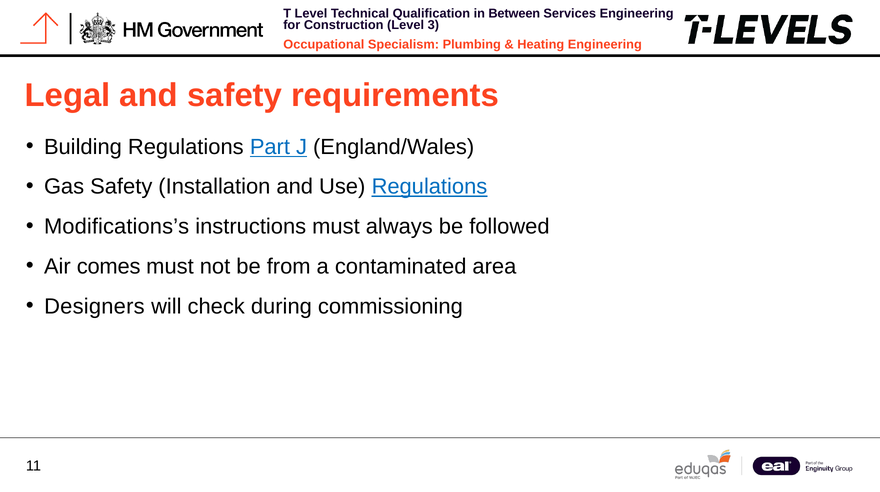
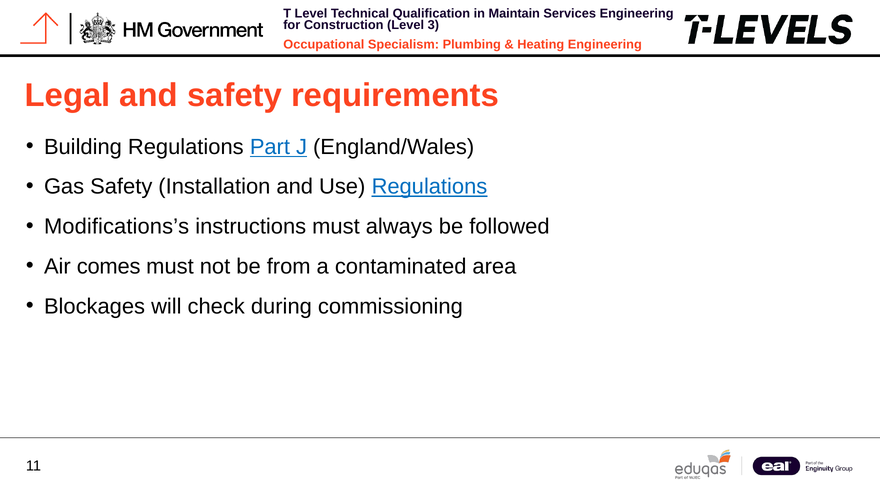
Between: Between -> Maintain (514, 13)
Designers: Designers -> Blockages (95, 306)
